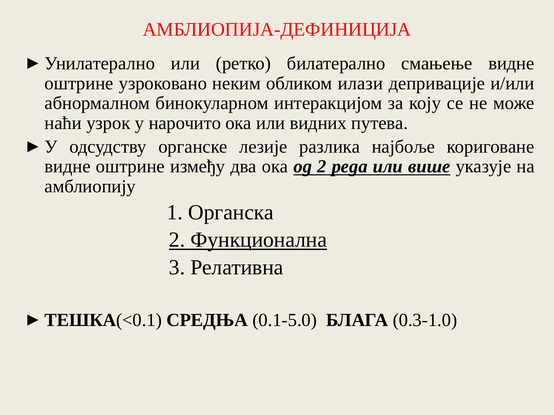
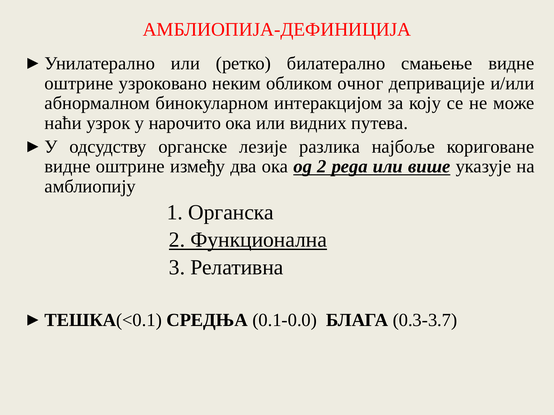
илази: илази -> очног (360, 83)
0.1-5.0: 0.1-5.0 -> 0.1-0.0 (285, 321)
0.3-1.0: 0.3-1.0 -> 0.3-3.7 (425, 321)
